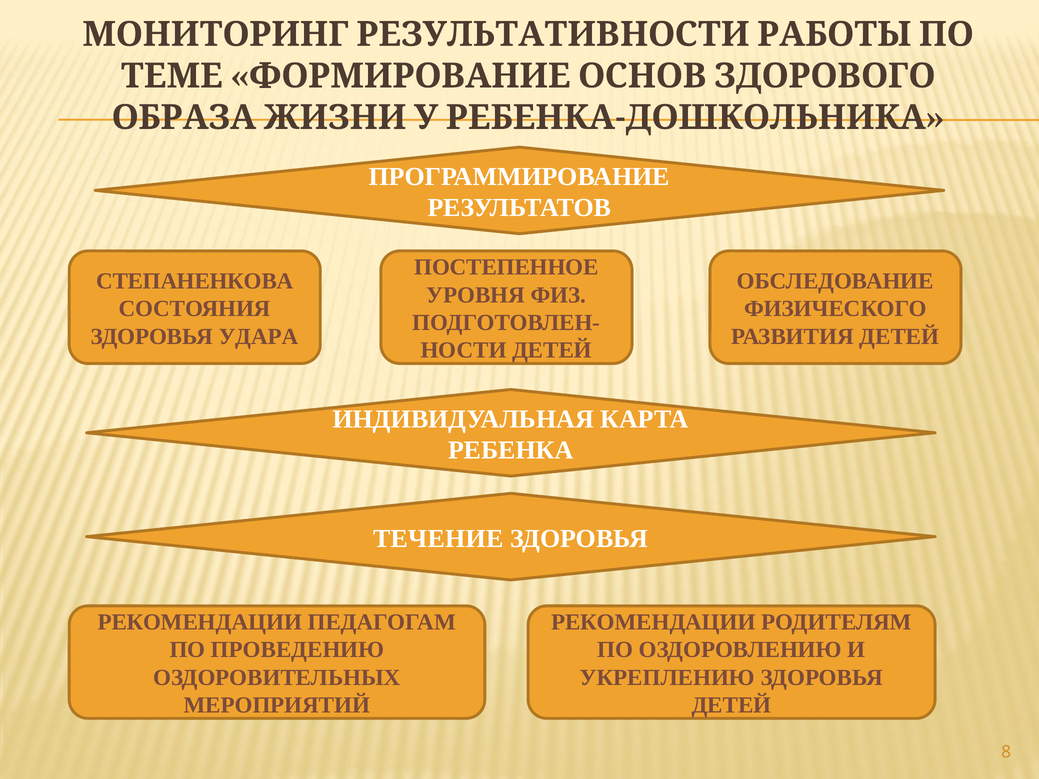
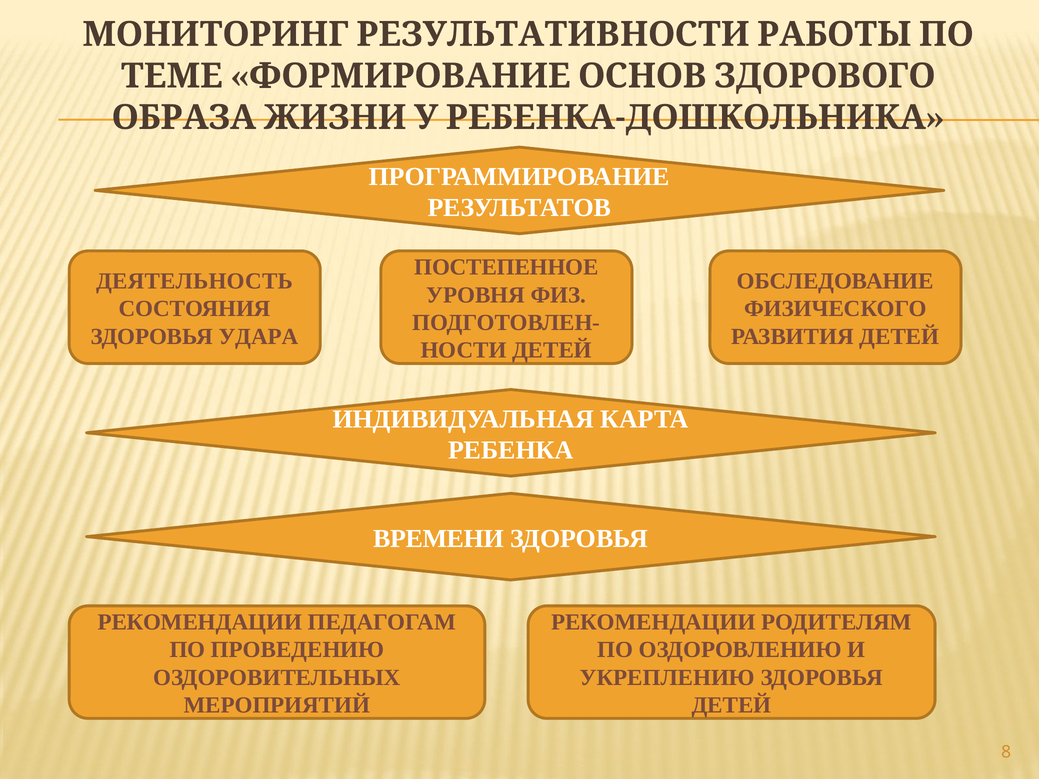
СТЕПАНЕНКОВА: СТЕПАНЕНКОВА -> ДЕЯТЕЛЬНОСТЬ (195, 281)
ТЕЧЕНИЕ: ТЕЧЕНИЕ -> ВРЕМЕНИ (439, 539)
